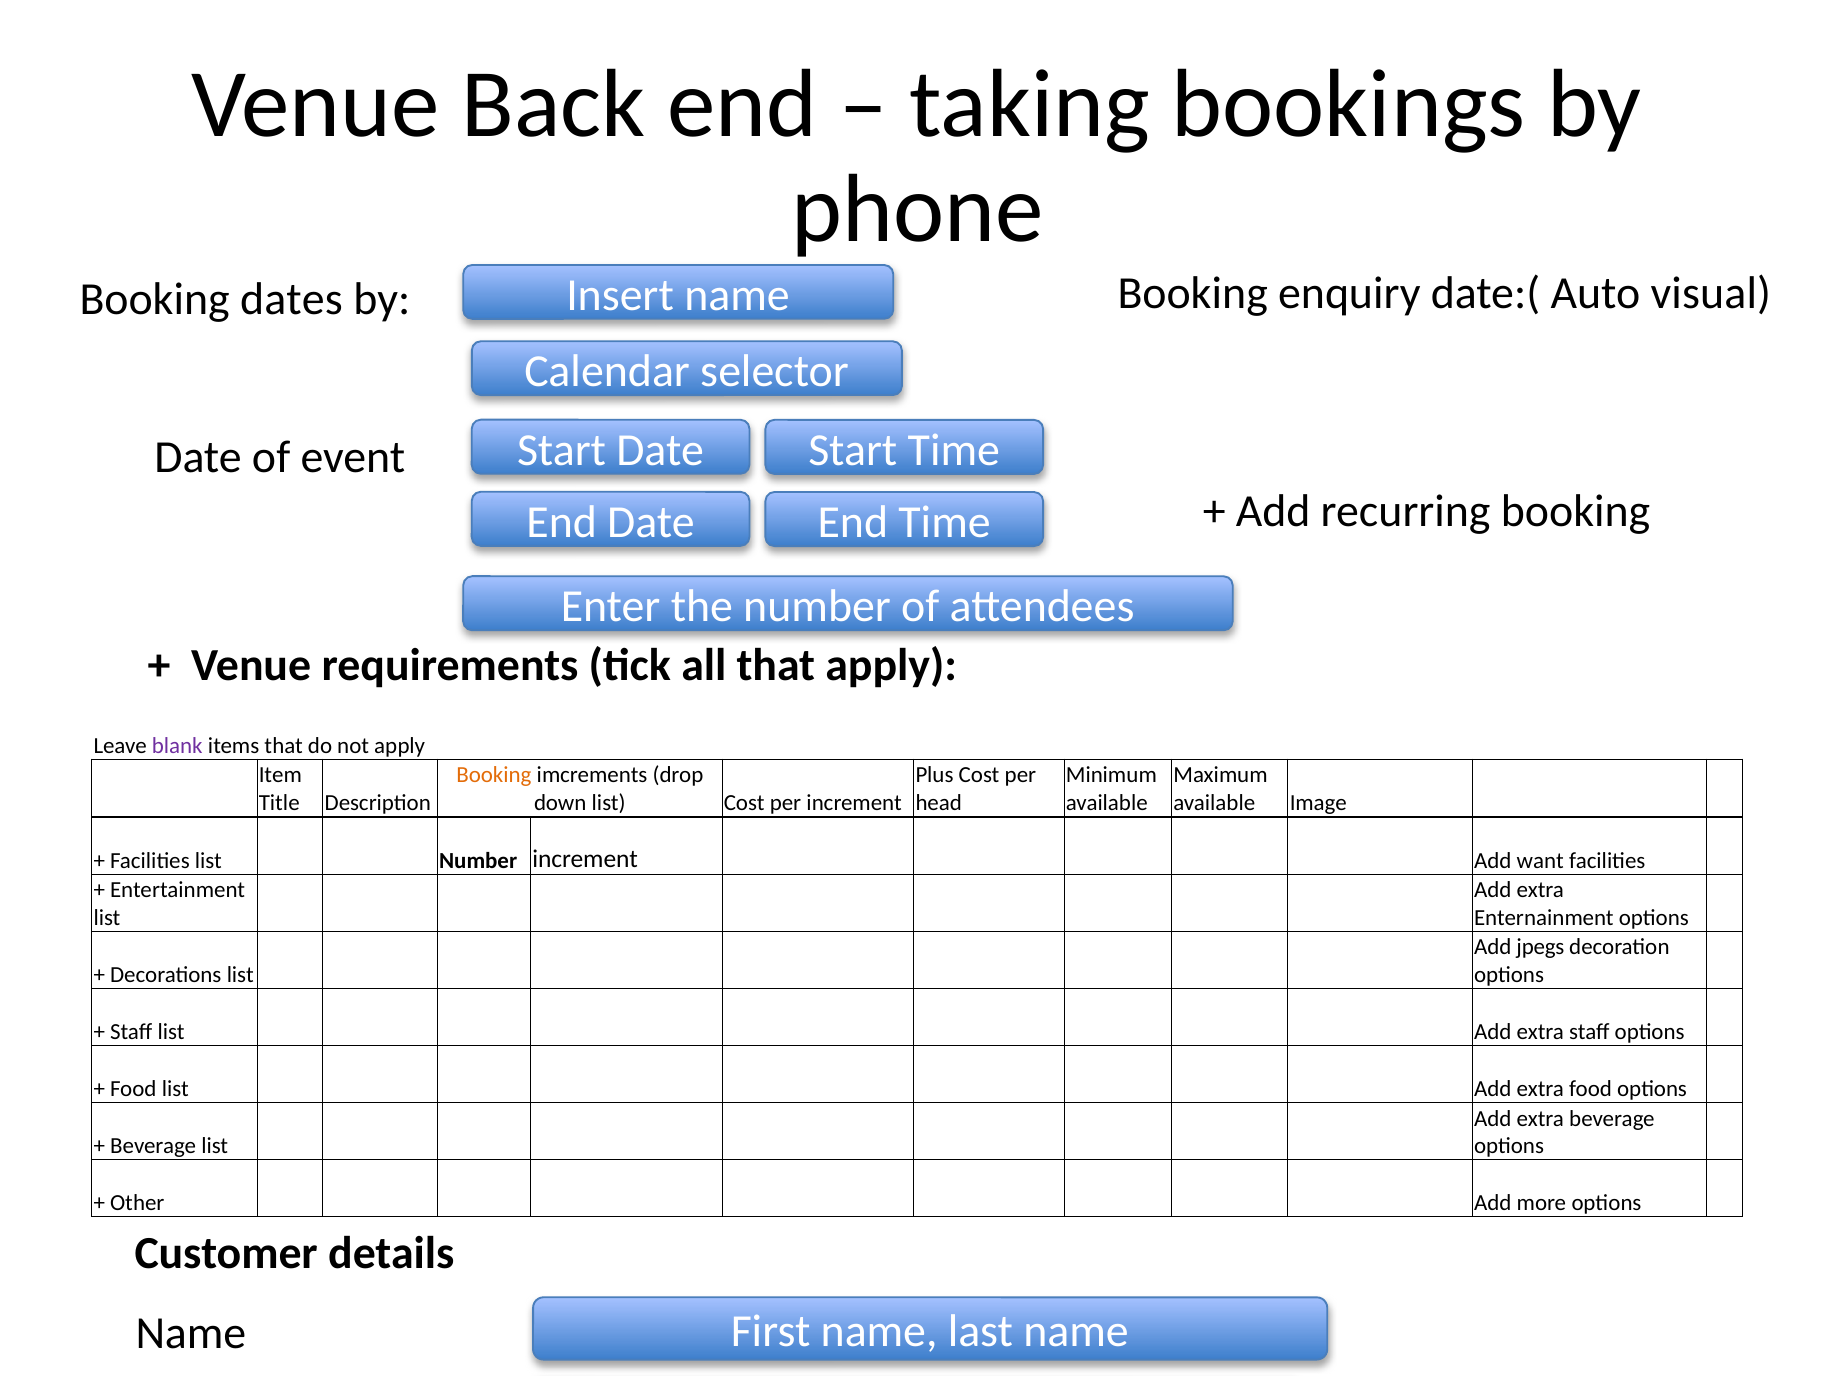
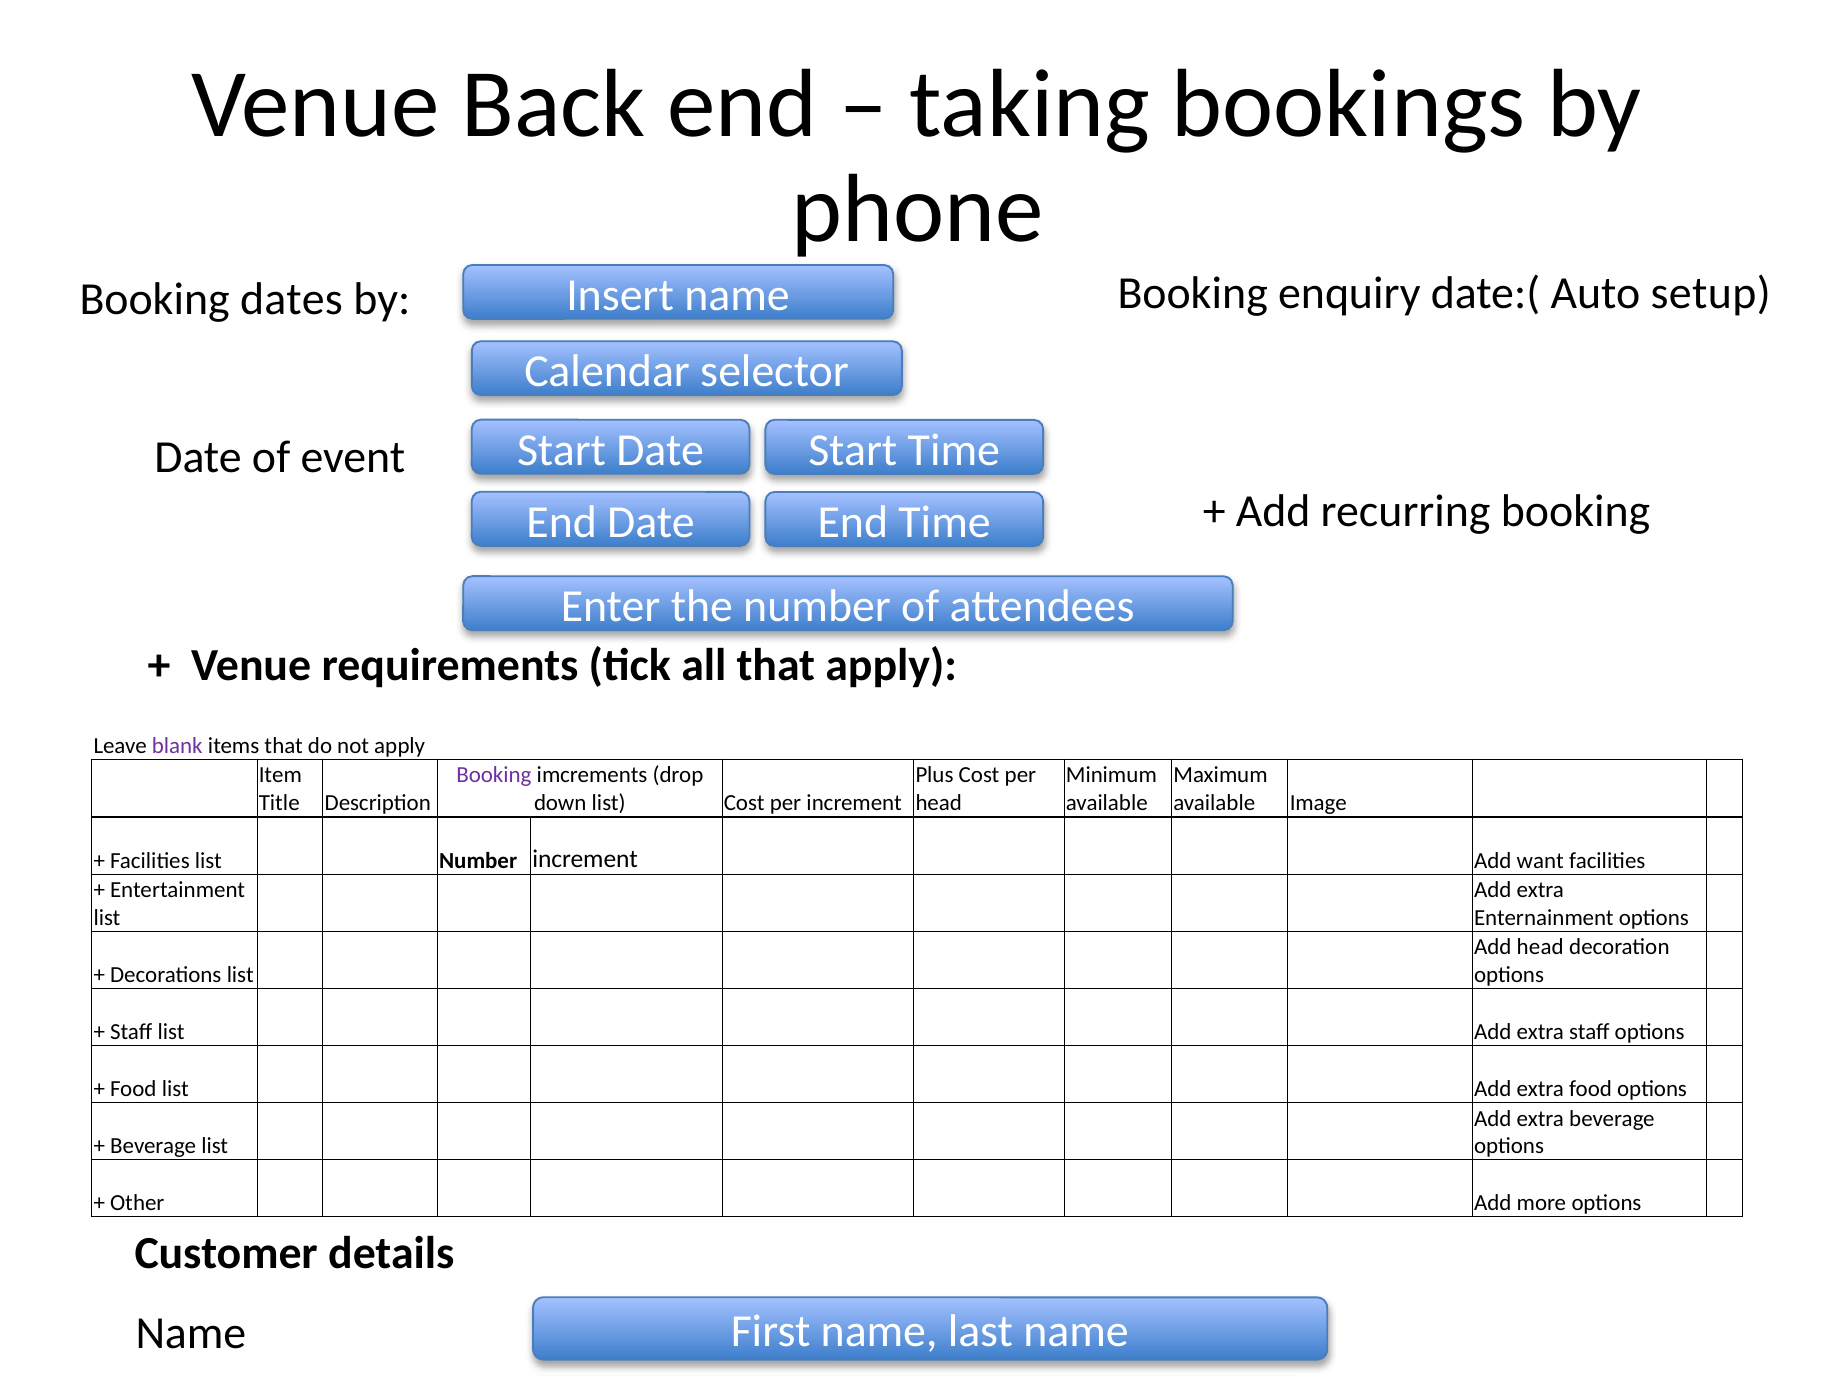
visual: visual -> setup (1711, 293)
Booking colour: orange -> purple (494, 776)
Add jpegs: jpegs -> head (1540, 948)
